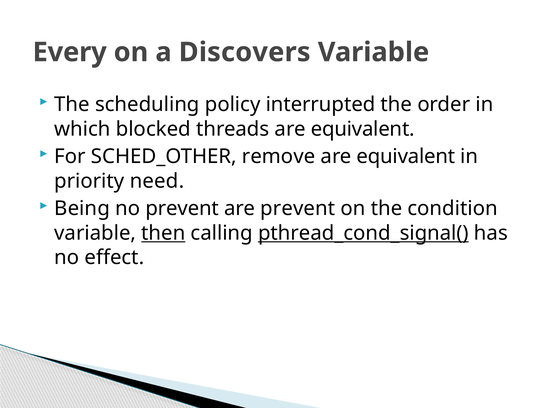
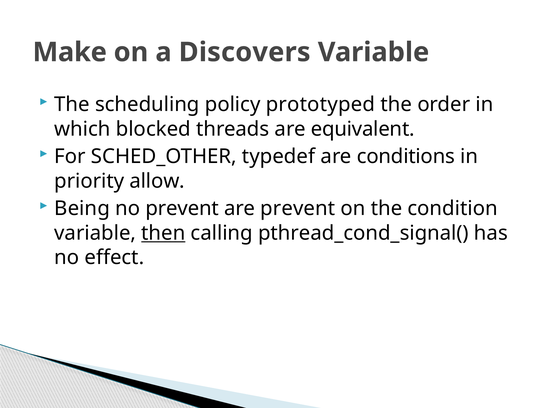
Every: Every -> Make (70, 52)
interrupted: interrupted -> prototyped (320, 104)
remove: remove -> typedef (279, 157)
equivalent: equivalent -> conditions (406, 157)
need: need -> allow (157, 181)
pthread_cond_signal( underline: present -> none (363, 233)
